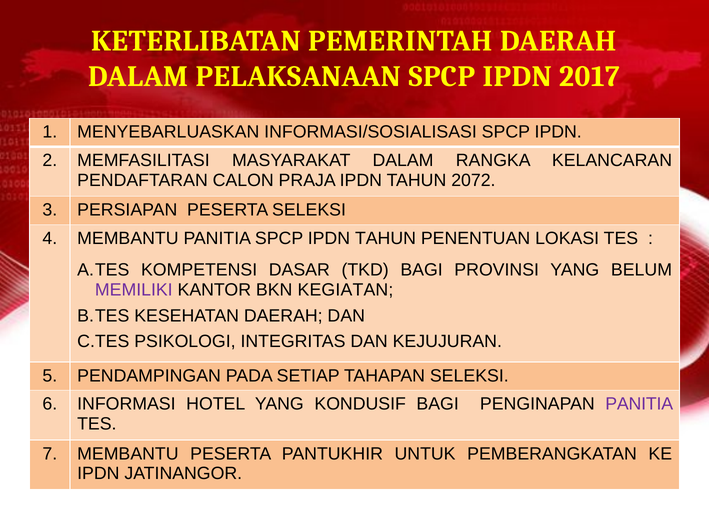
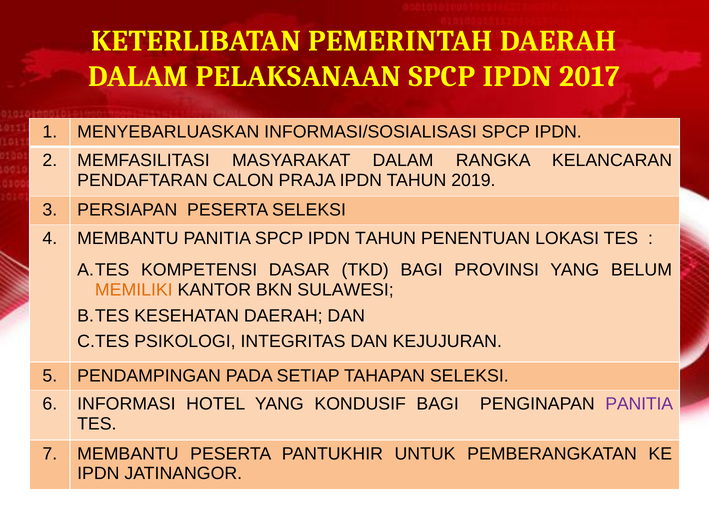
2072: 2072 -> 2019 (473, 180)
MEMILIKI colour: purple -> orange (134, 290)
KEGIATAN: KEGIATAN -> SULAWESI (346, 290)
